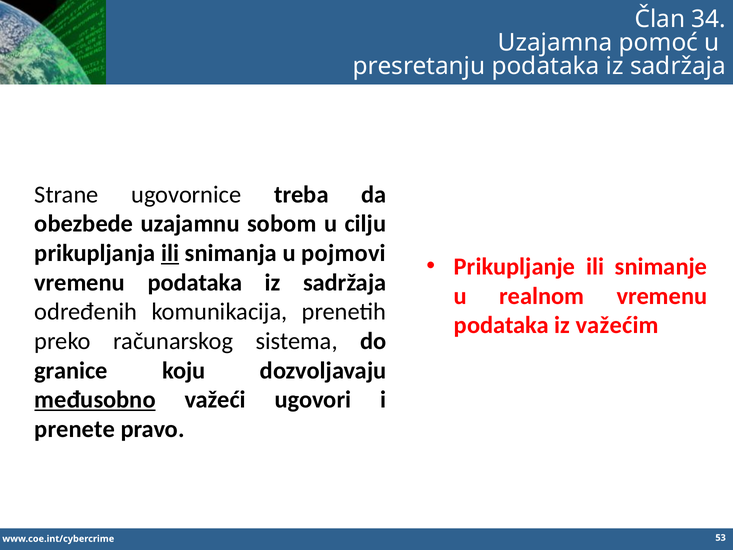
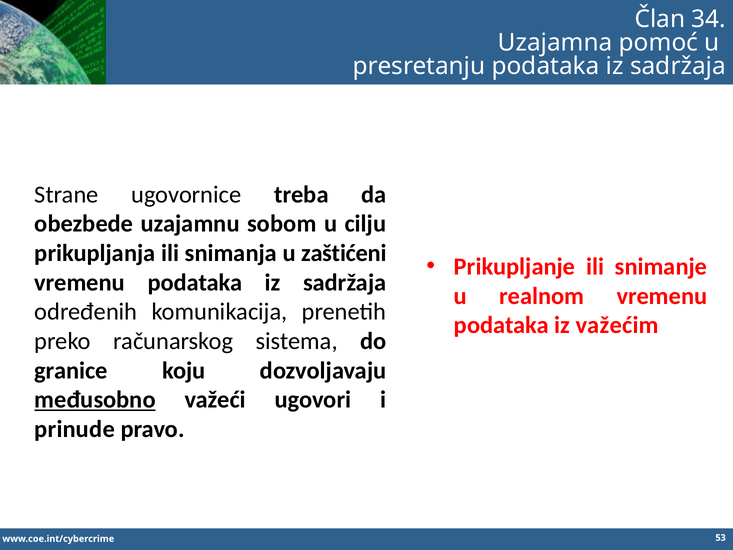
ili underline: present -> none (170, 253)
pojmovi: pojmovi -> zaštićeni (344, 253)
prenete: prenete -> prinude (75, 429)
